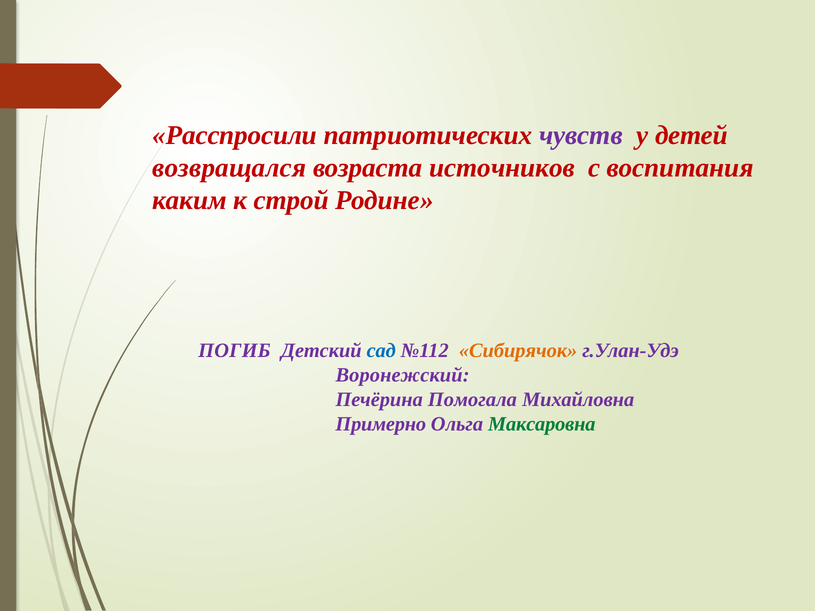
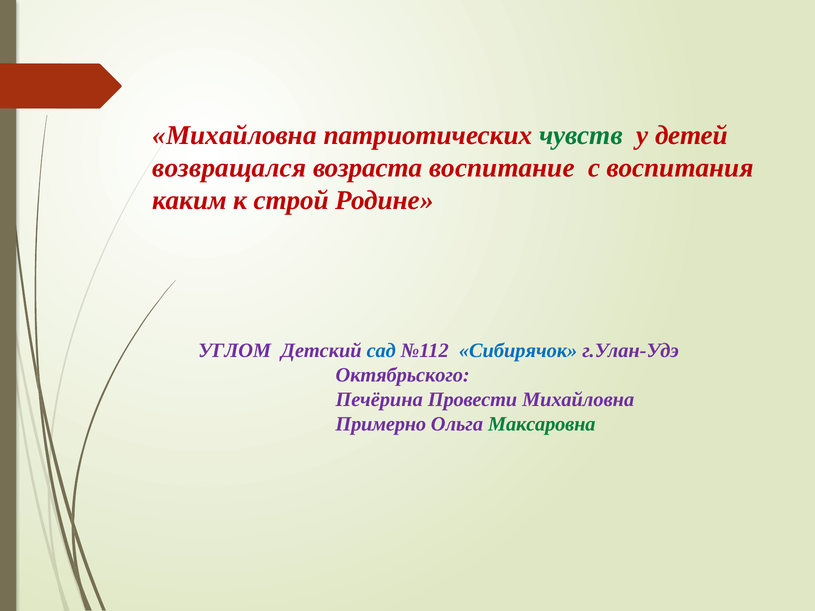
Расспросили: Расспросили -> Михайловна (235, 135)
чувств colour: purple -> green (581, 135)
источников: источников -> воспитание (502, 168)
ПОГИБ: ПОГИБ -> УГЛОМ (235, 351)
Сибирячок colour: orange -> blue (518, 351)
Воронежский: Воронежский -> Октябрьского (403, 375)
Помогала: Помогала -> Провести (473, 400)
